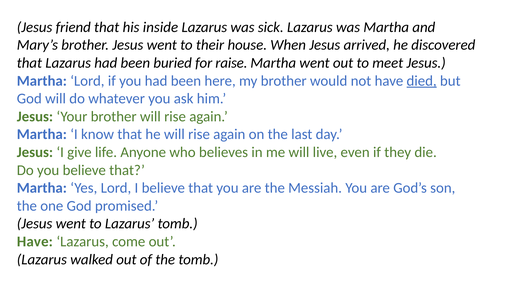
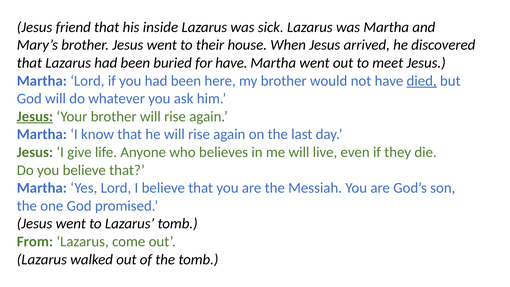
for raise: raise -> have (231, 63)
Jesus underline: none -> present (35, 116)
Have: Have -> From (35, 241)
